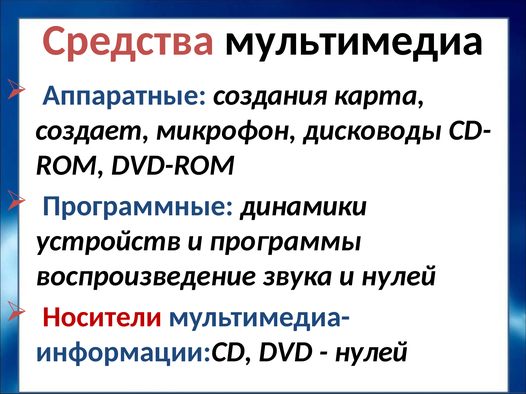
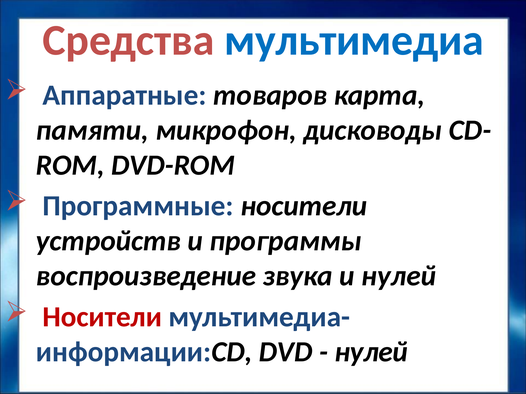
мультимедиа colour: black -> blue (354, 40)
создания: создания -> товаров (270, 95)
создает: создает -> памяти (92, 130)
Программные динамики: динамики -> носители (304, 206)
